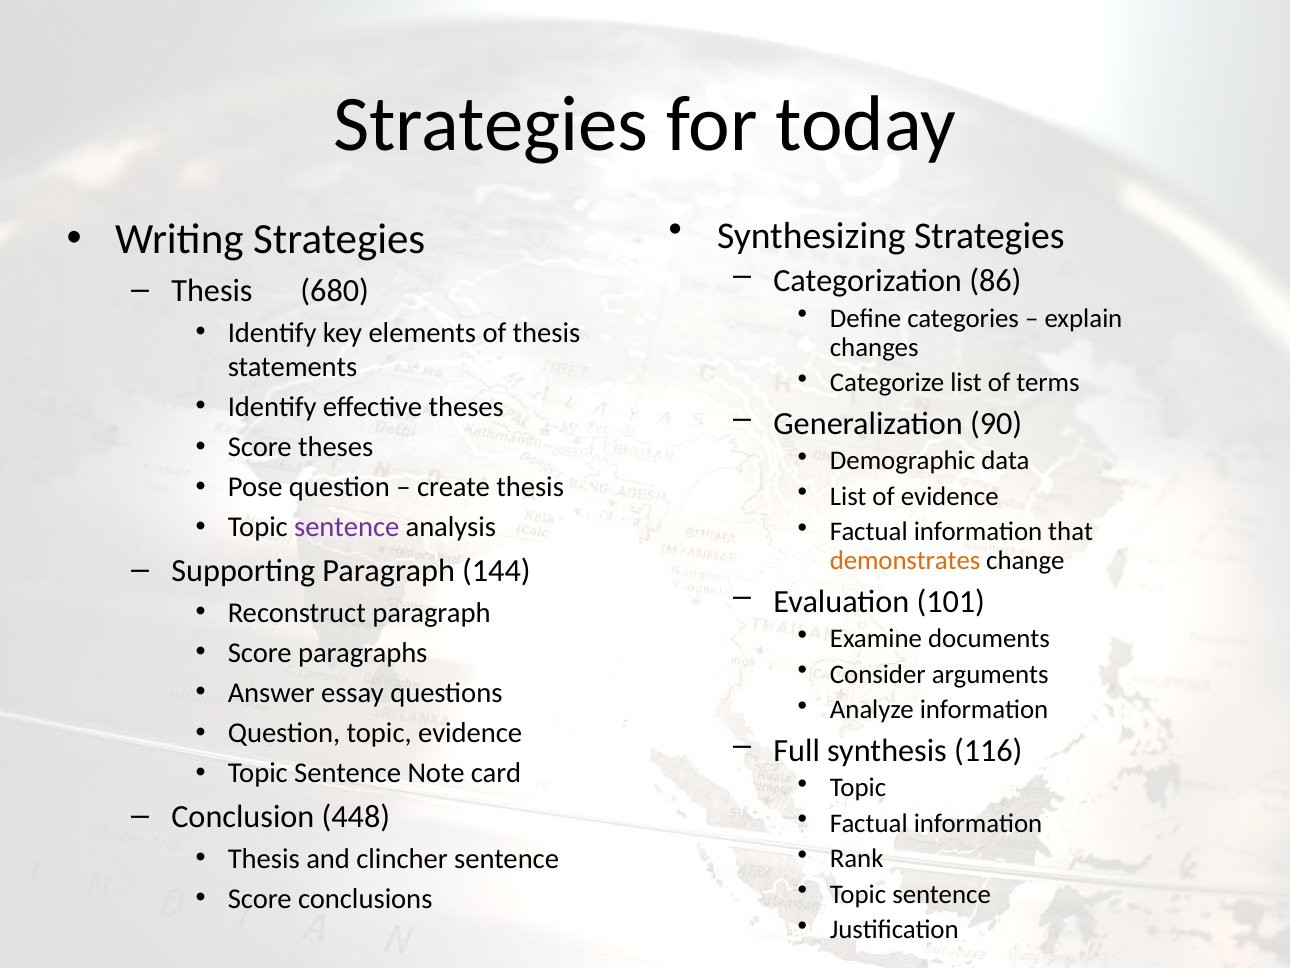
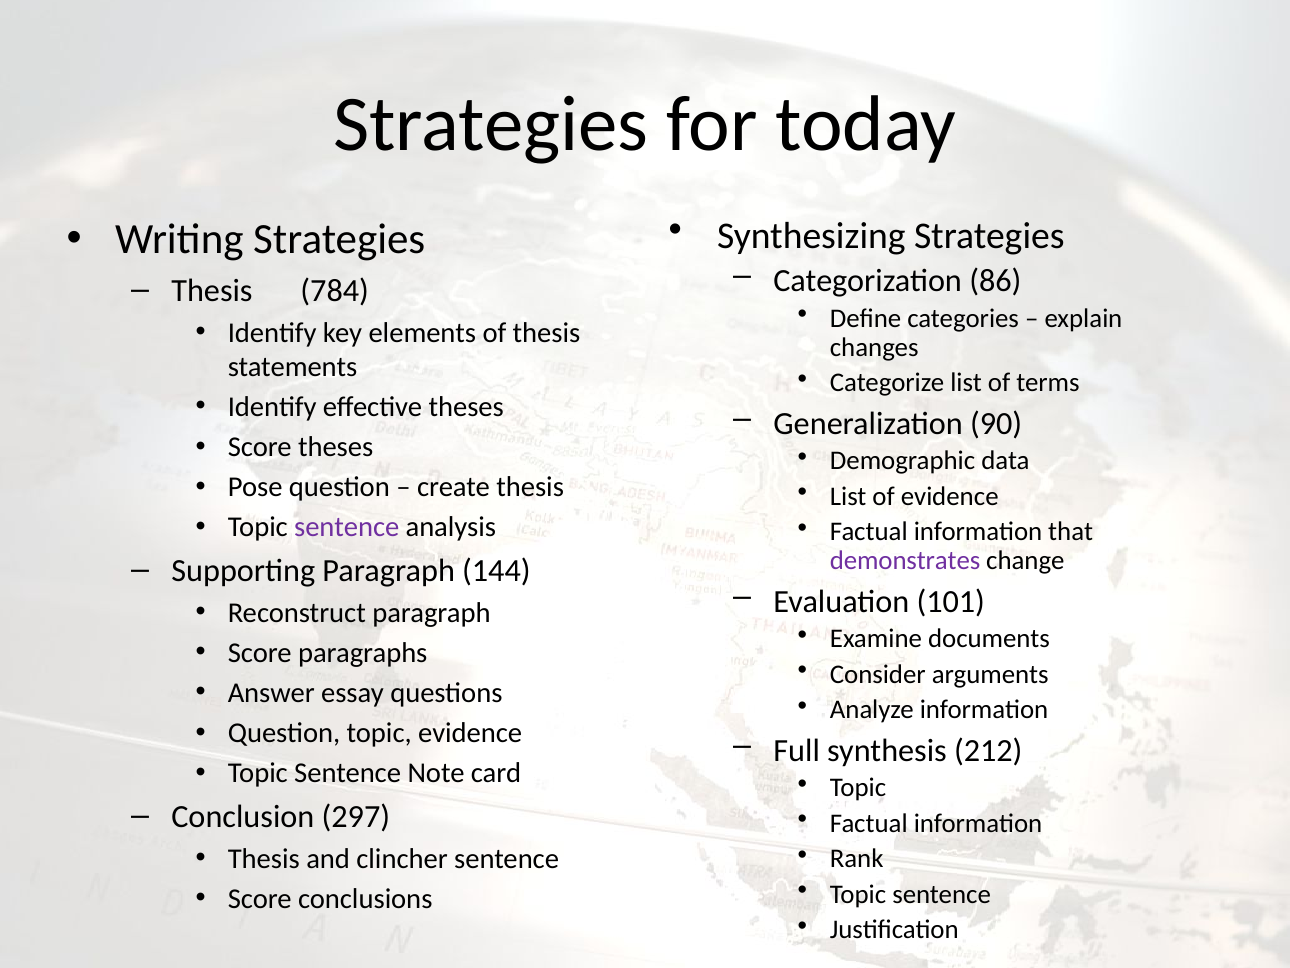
680: 680 -> 784 (335, 290)
demonstrates colour: orange -> purple (905, 561)
116: 116 -> 212 (988, 750)
448: 448 -> 297 (356, 816)
